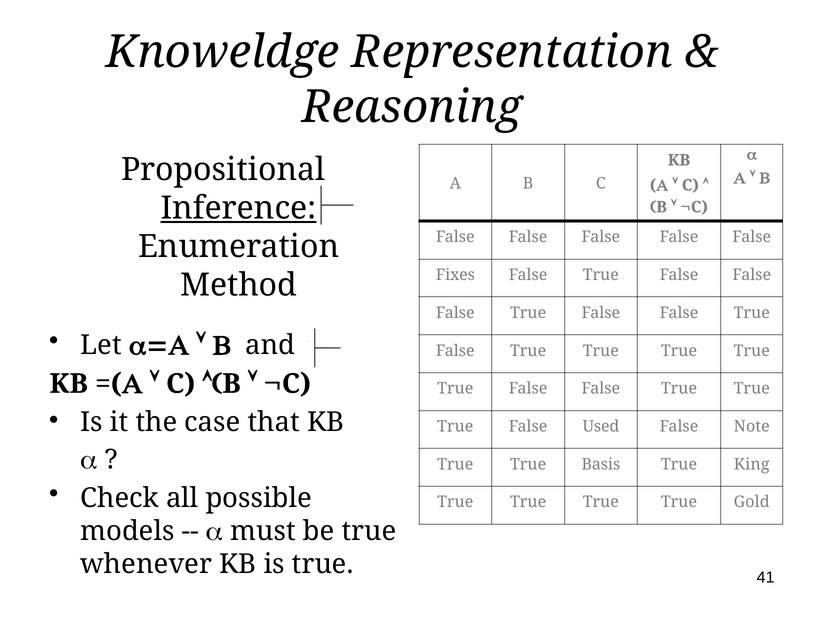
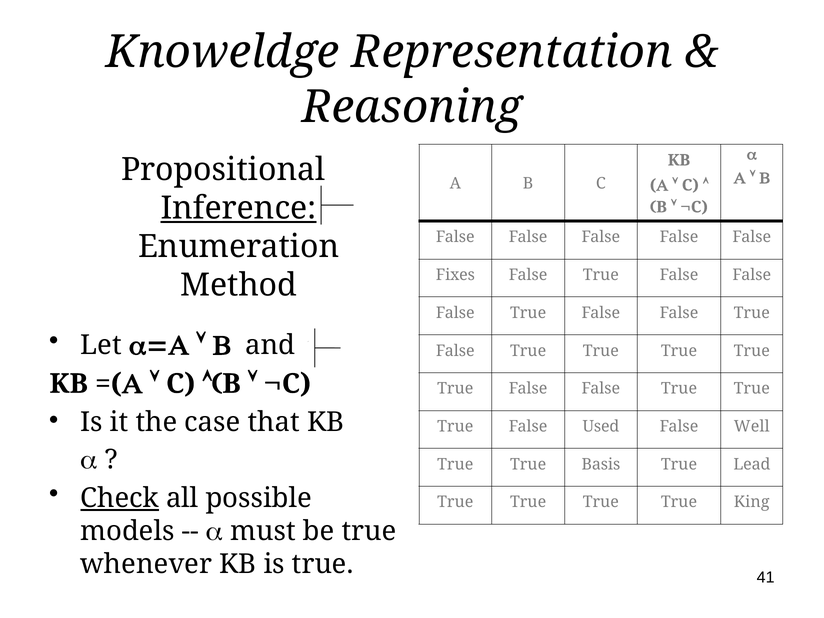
Note: Note -> Well (752, 426)
King: King -> Lead (752, 464)
Check underline: none -> present (120, 498)
Gold: Gold -> King (752, 502)
